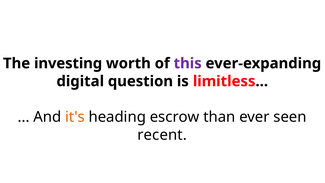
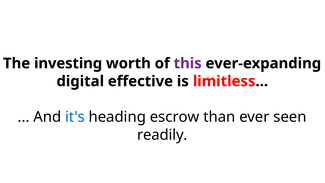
question: question -> effective (140, 81)
it's colour: orange -> blue (75, 117)
recent: recent -> readily (162, 135)
